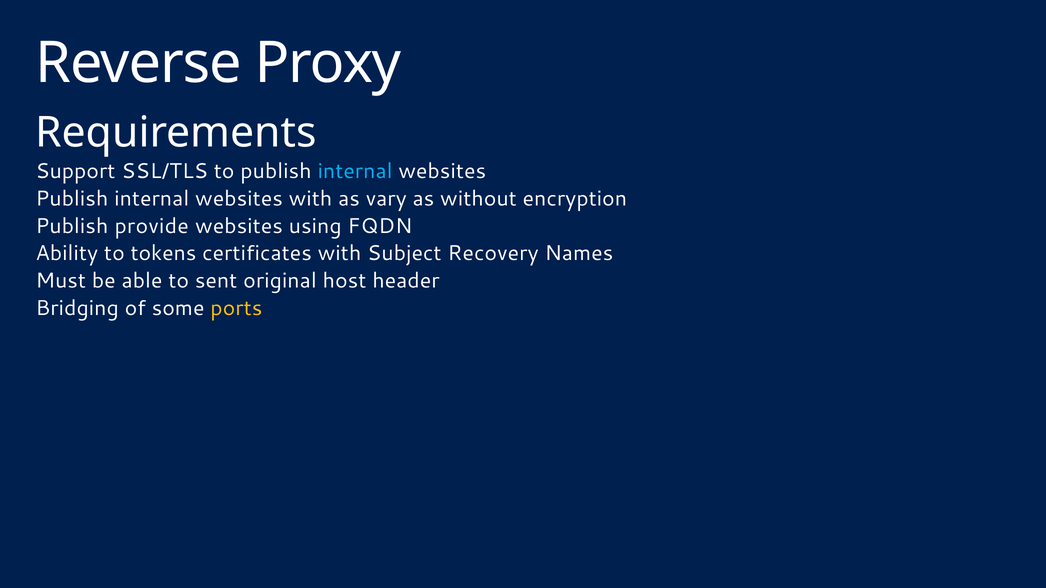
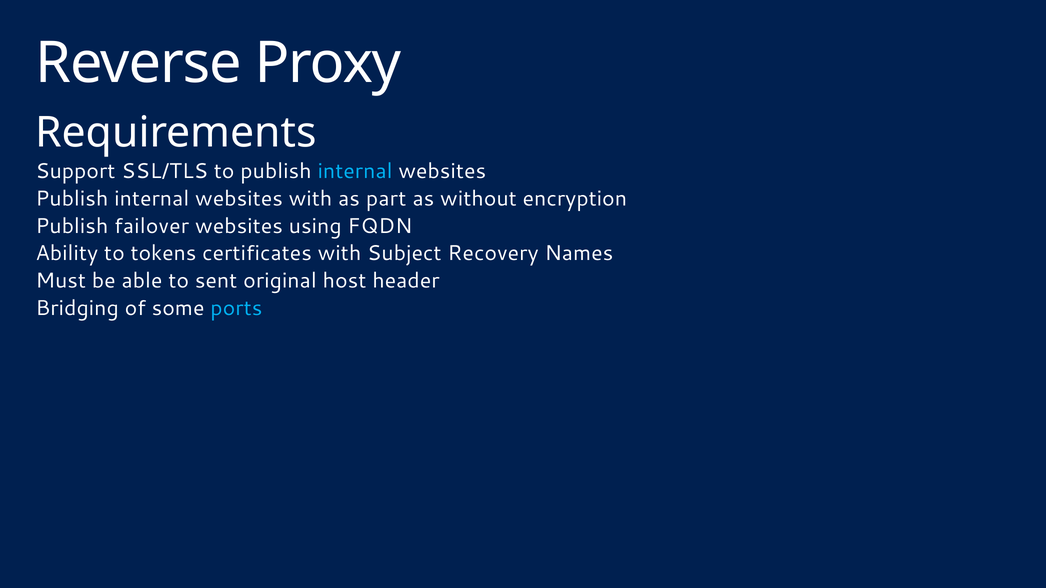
vary: vary -> part (386, 199)
provide: provide -> failover (152, 226)
ports colour: yellow -> light blue (236, 308)
